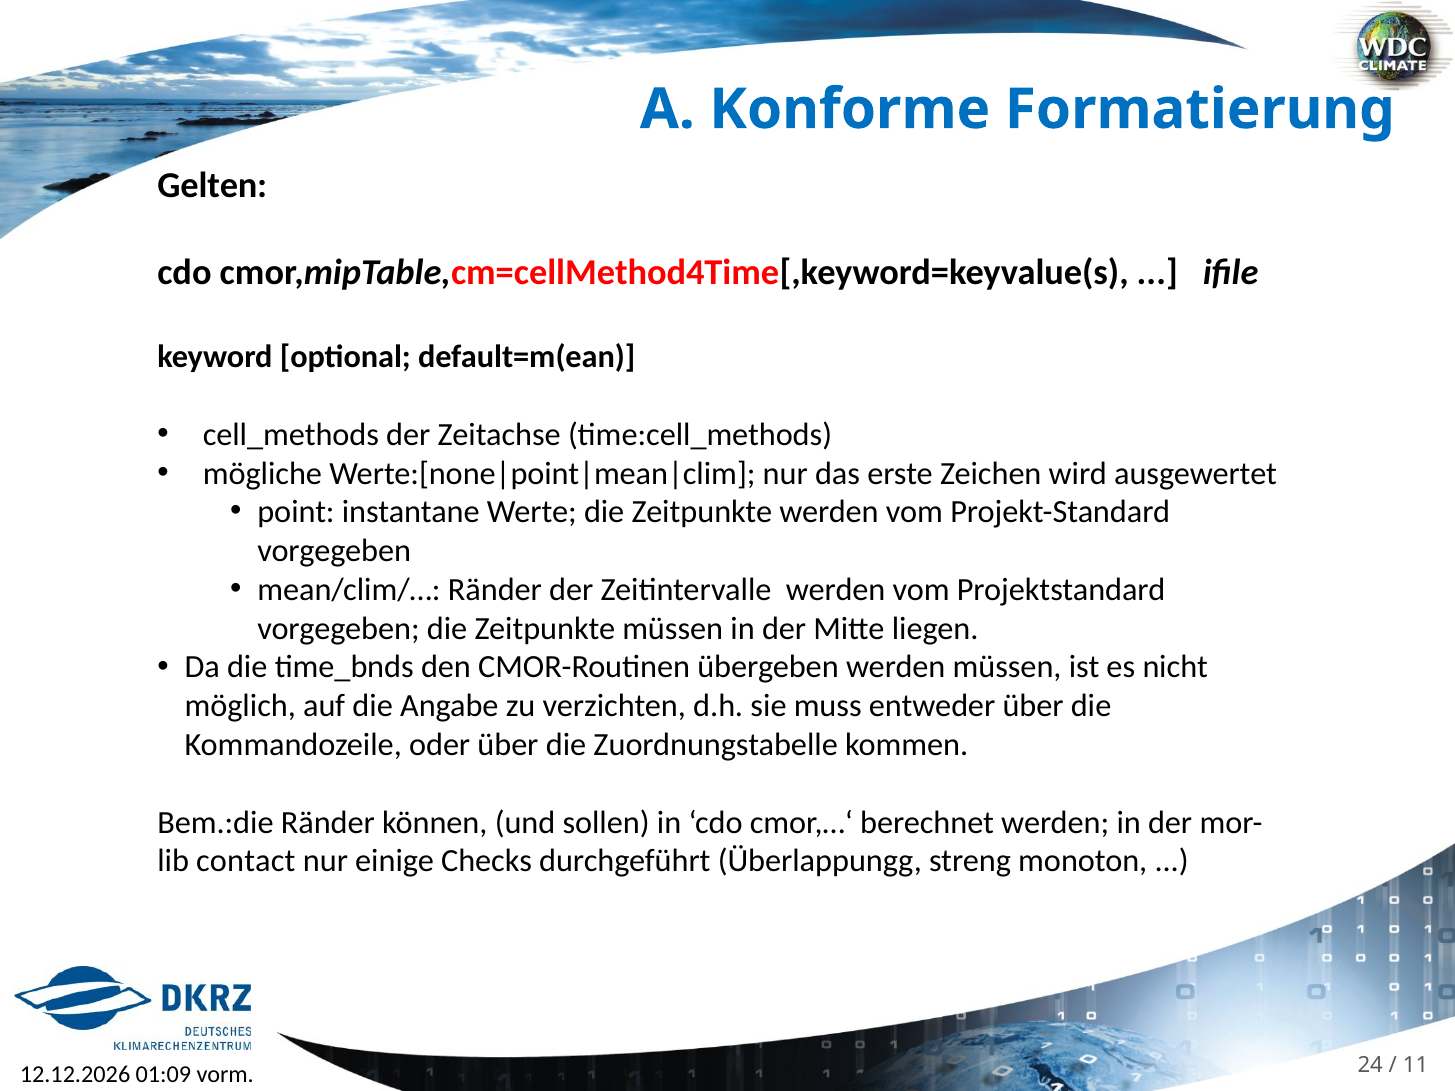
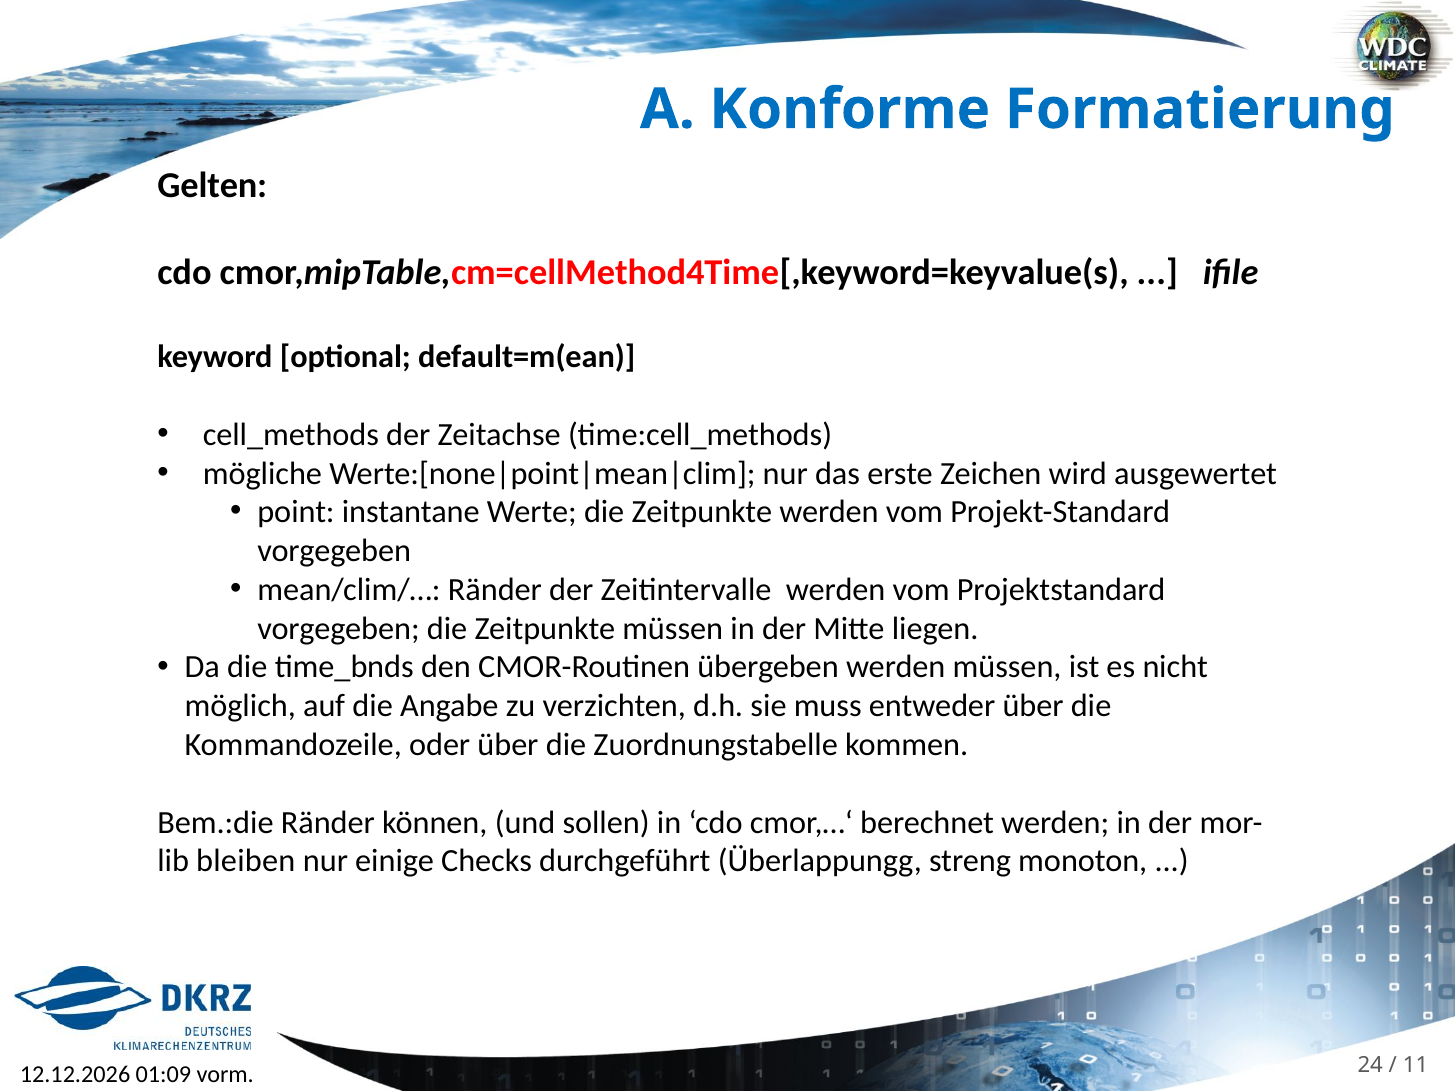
contact: contact -> bleiben (246, 861)
